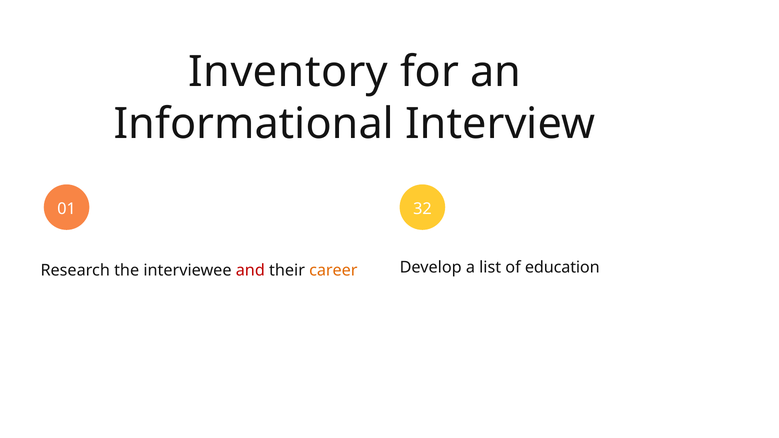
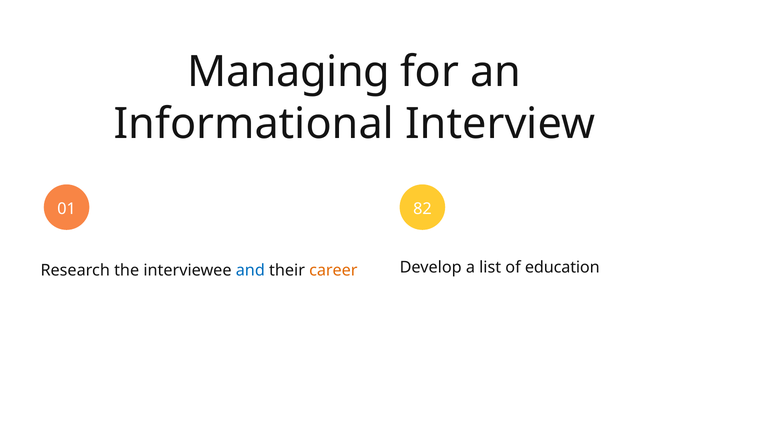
Inventory: Inventory -> Managing (289, 72)
32: 32 -> 82 (422, 209)
and colour: red -> blue (250, 271)
